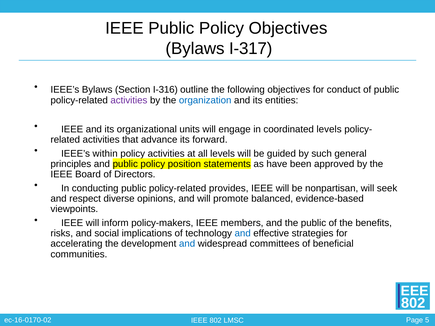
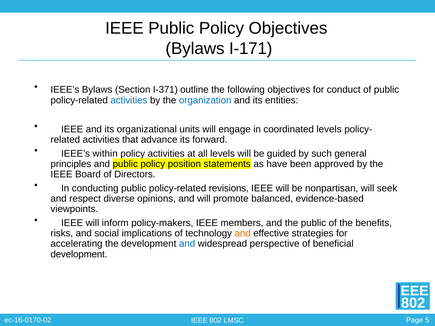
I-317: I-317 -> I-171 (251, 49)
I-316: I-316 -> I-371 (165, 90)
activities colour: purple -> blue (129, 100)
provides: provides -> revisions (229, 188)
and colour: blue -> orange (243, 234)
committees: committees -> perspective (275, 244)
communities: communities -> development (79, 254)
